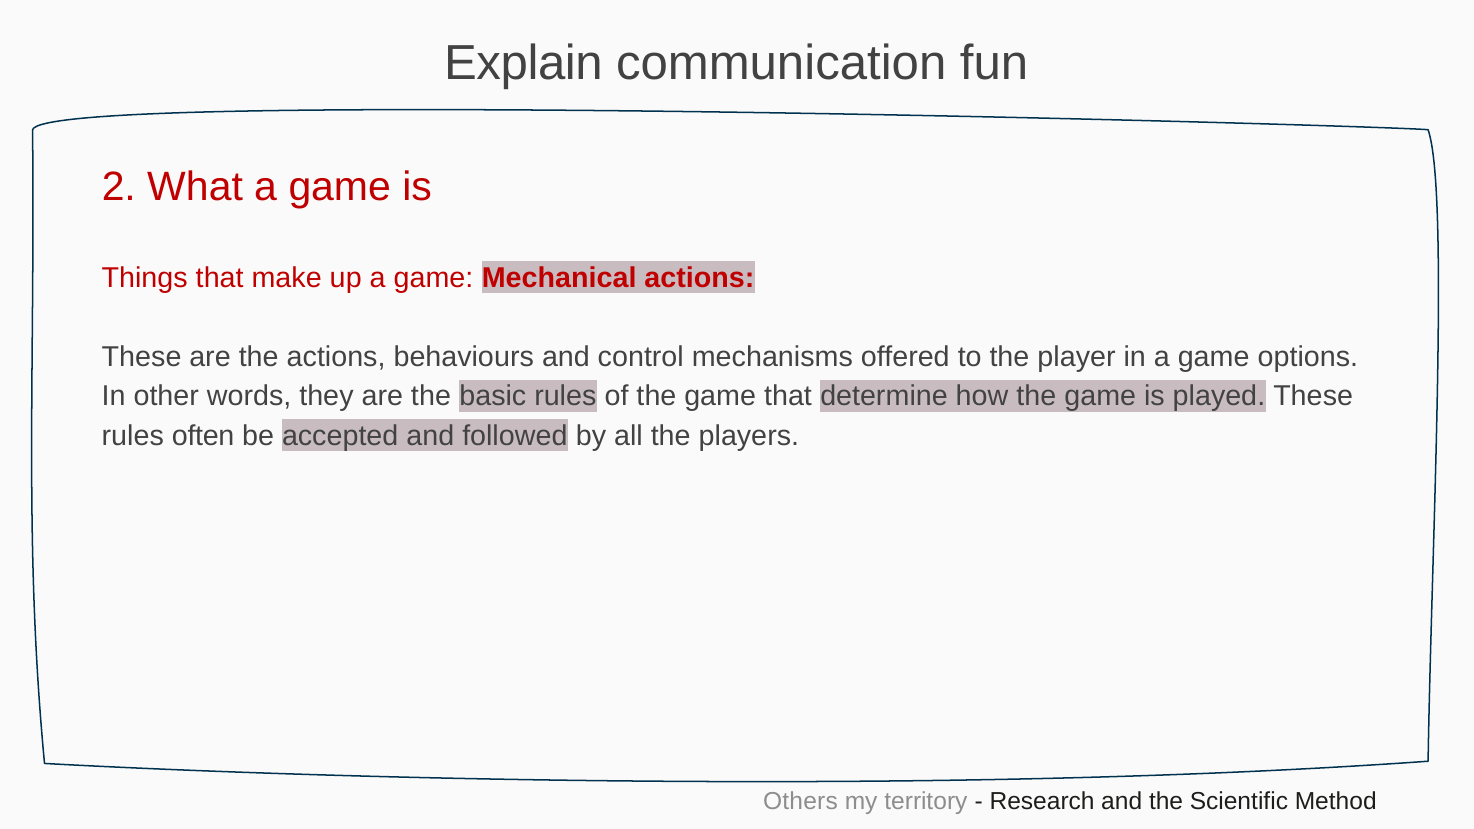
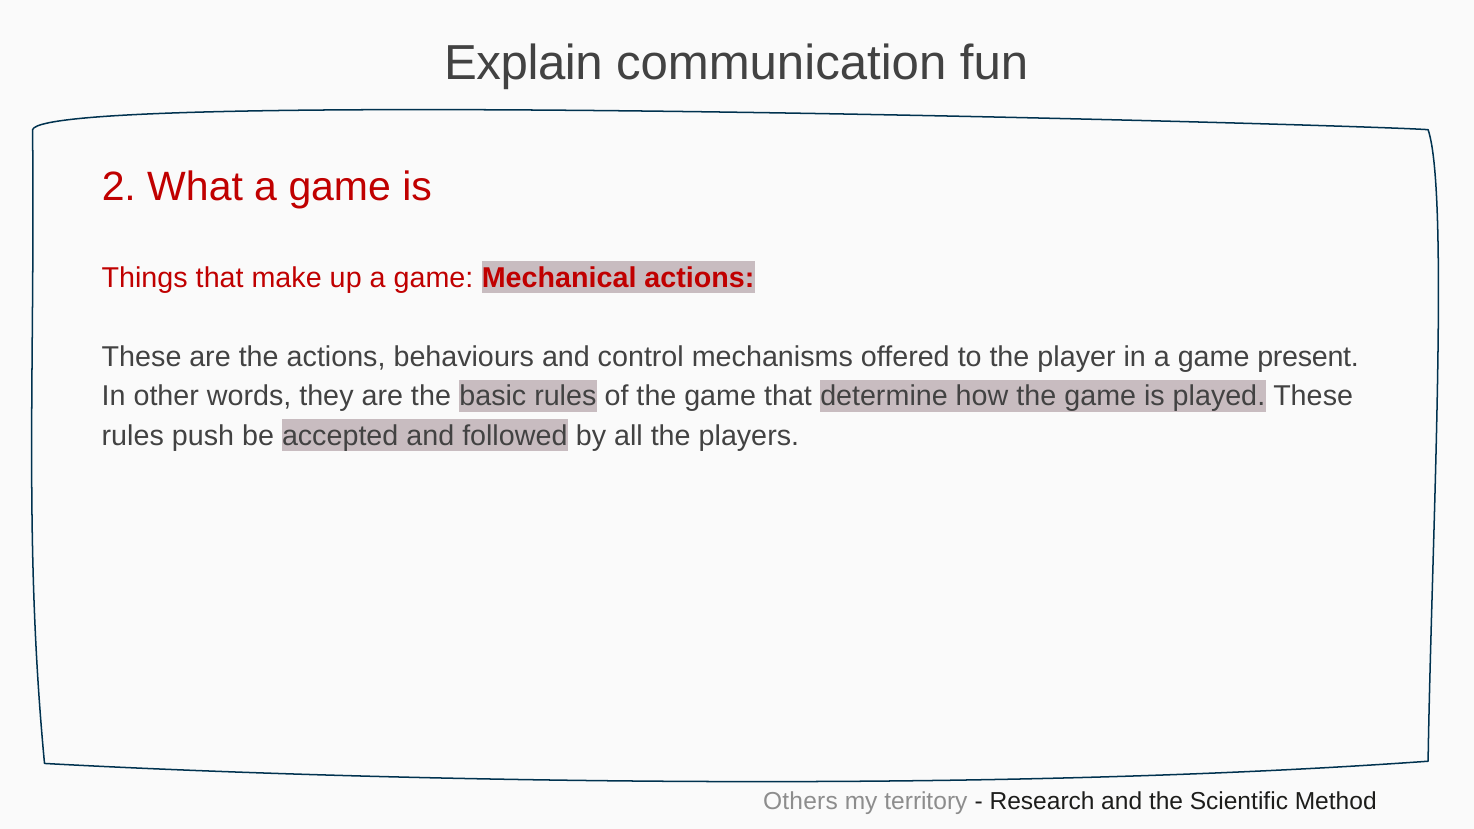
options: options -> present (1308, 357)
often: often -> push (203, 436)
